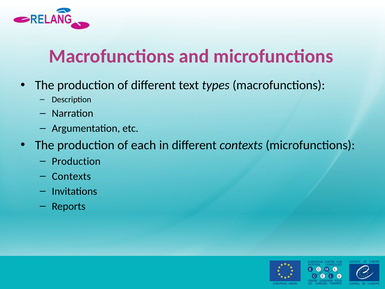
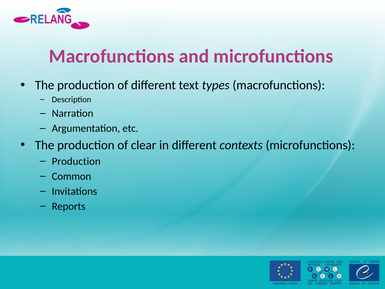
each: each -> clear (144, 145)
Contexts: Contexts -> Common (71, 176)
